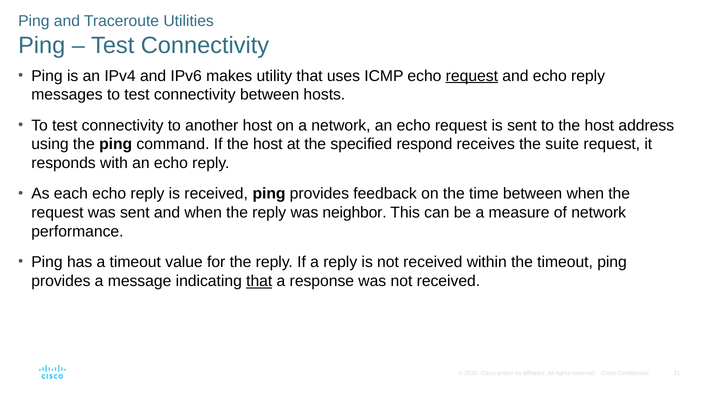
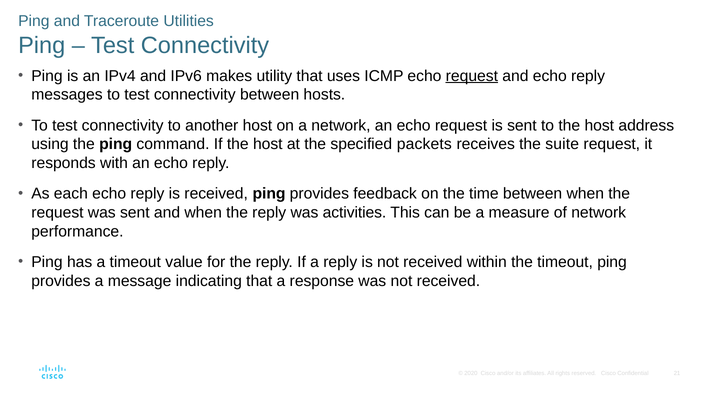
respond: respond -> packets (424, 144)
neighbor: neighbor -> activities (355, 212)
that underline: present -> none (259, 281)
